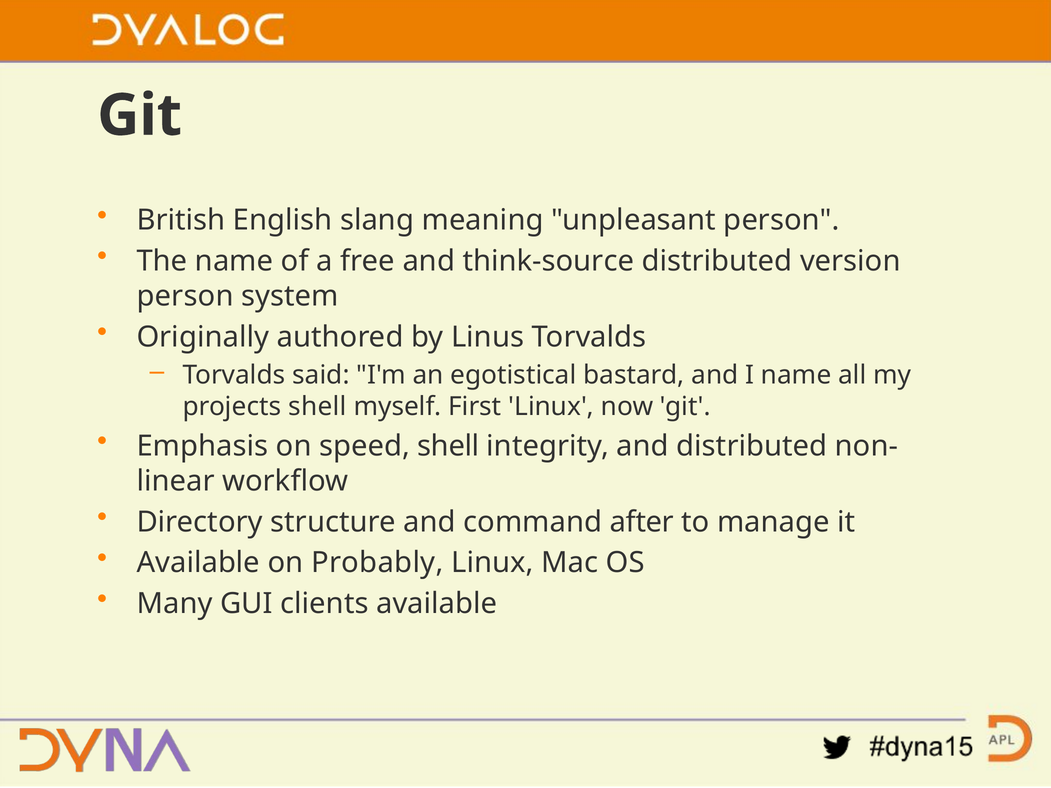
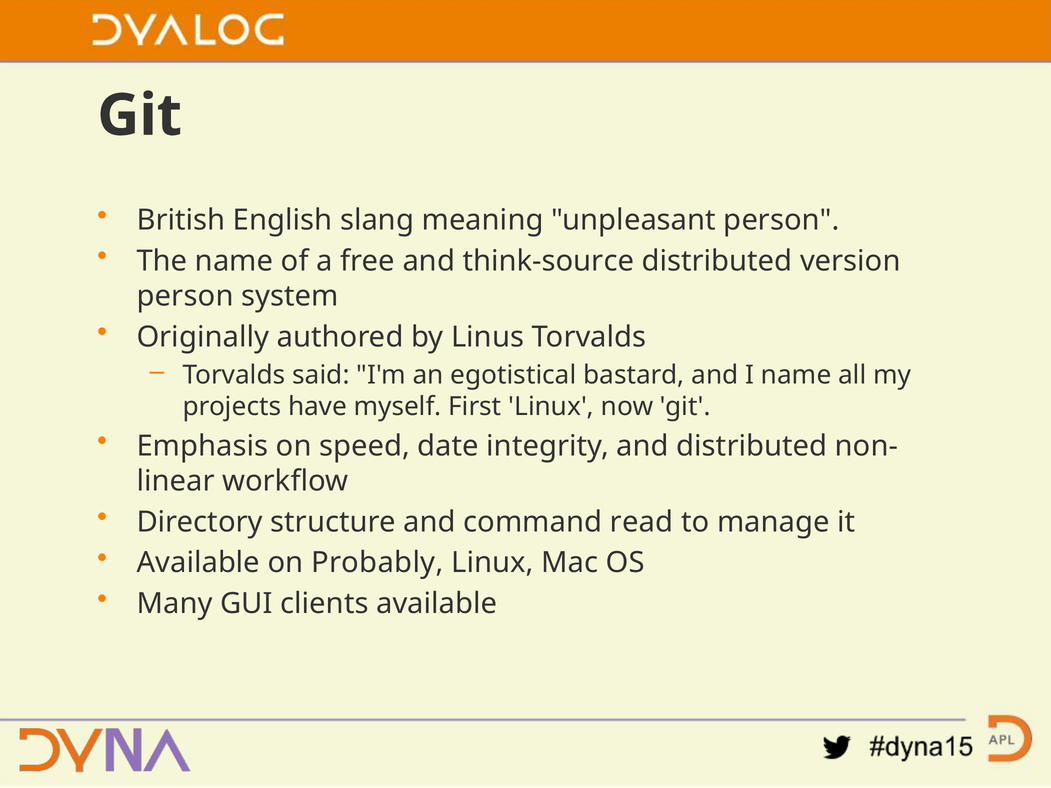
projects shell: shell -> have (317, 407)
speed shell: shell -> date (448, 446)
after: after -> read (642, 522)
